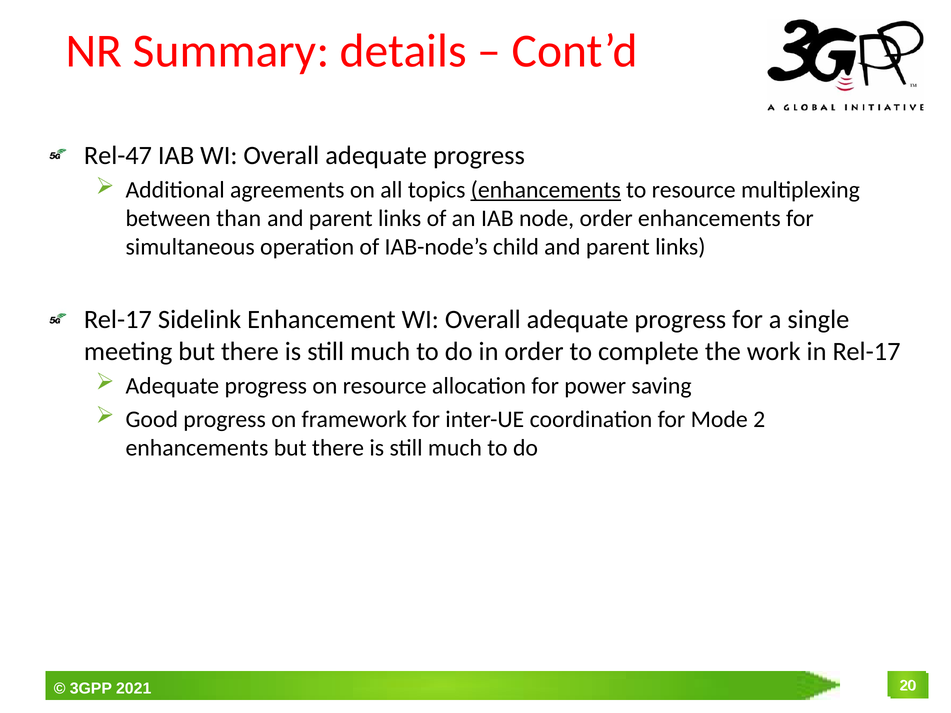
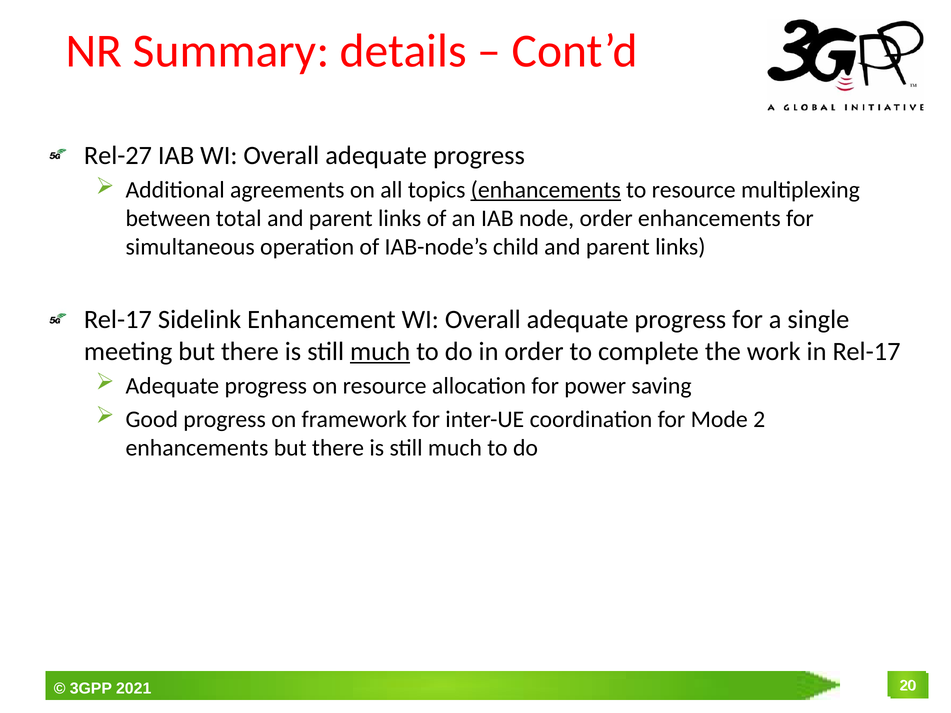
Rel-47: Rel-47 -> Rel-27 (118, 155)
than: than -> total (239, 219)
much underline: none -> present (380, 351)
